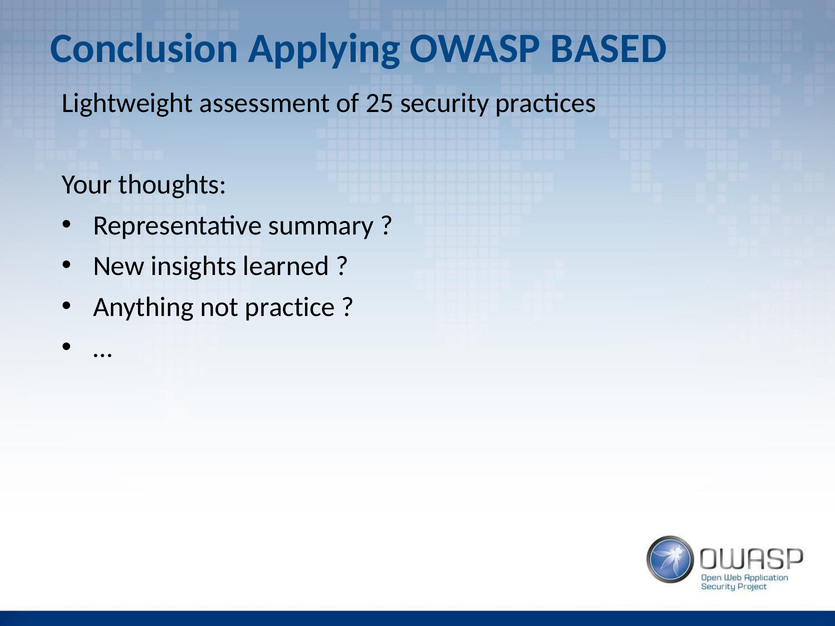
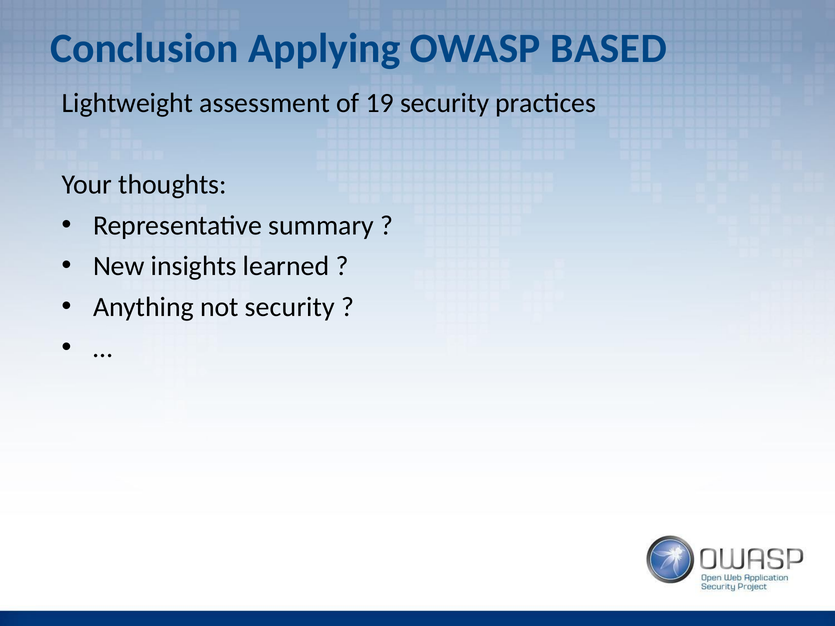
25: 25 -> 19 (380, 103)
not practice: practice -> security (290, 307)
